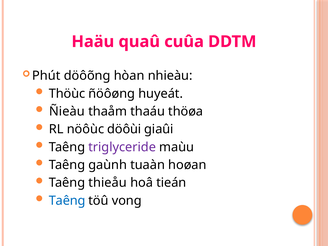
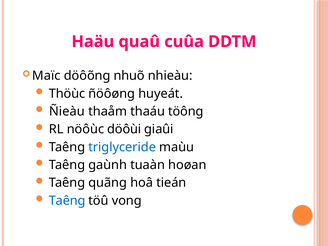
Phút: Phút -> Maïc (46, 76)
hòan: hòan -> nhuõ (129, 76)
thöøa: thöøa -> töông (186, 111)
triglyceride colour: purple -> blue (122, 147)
thieåu: thieåu -> quãng (108, 183)
